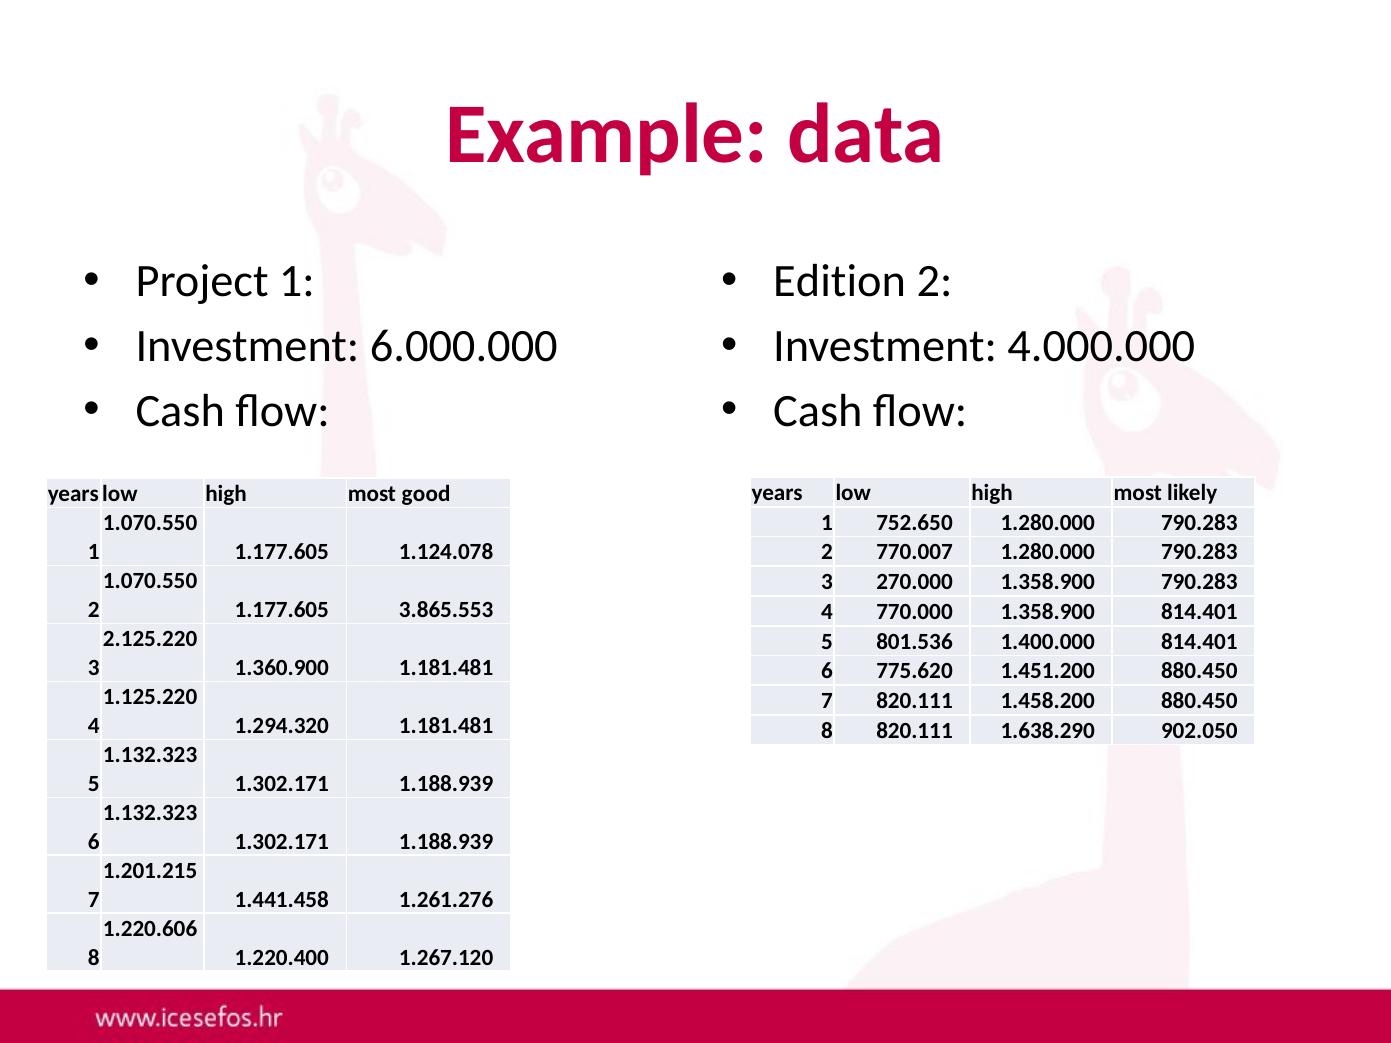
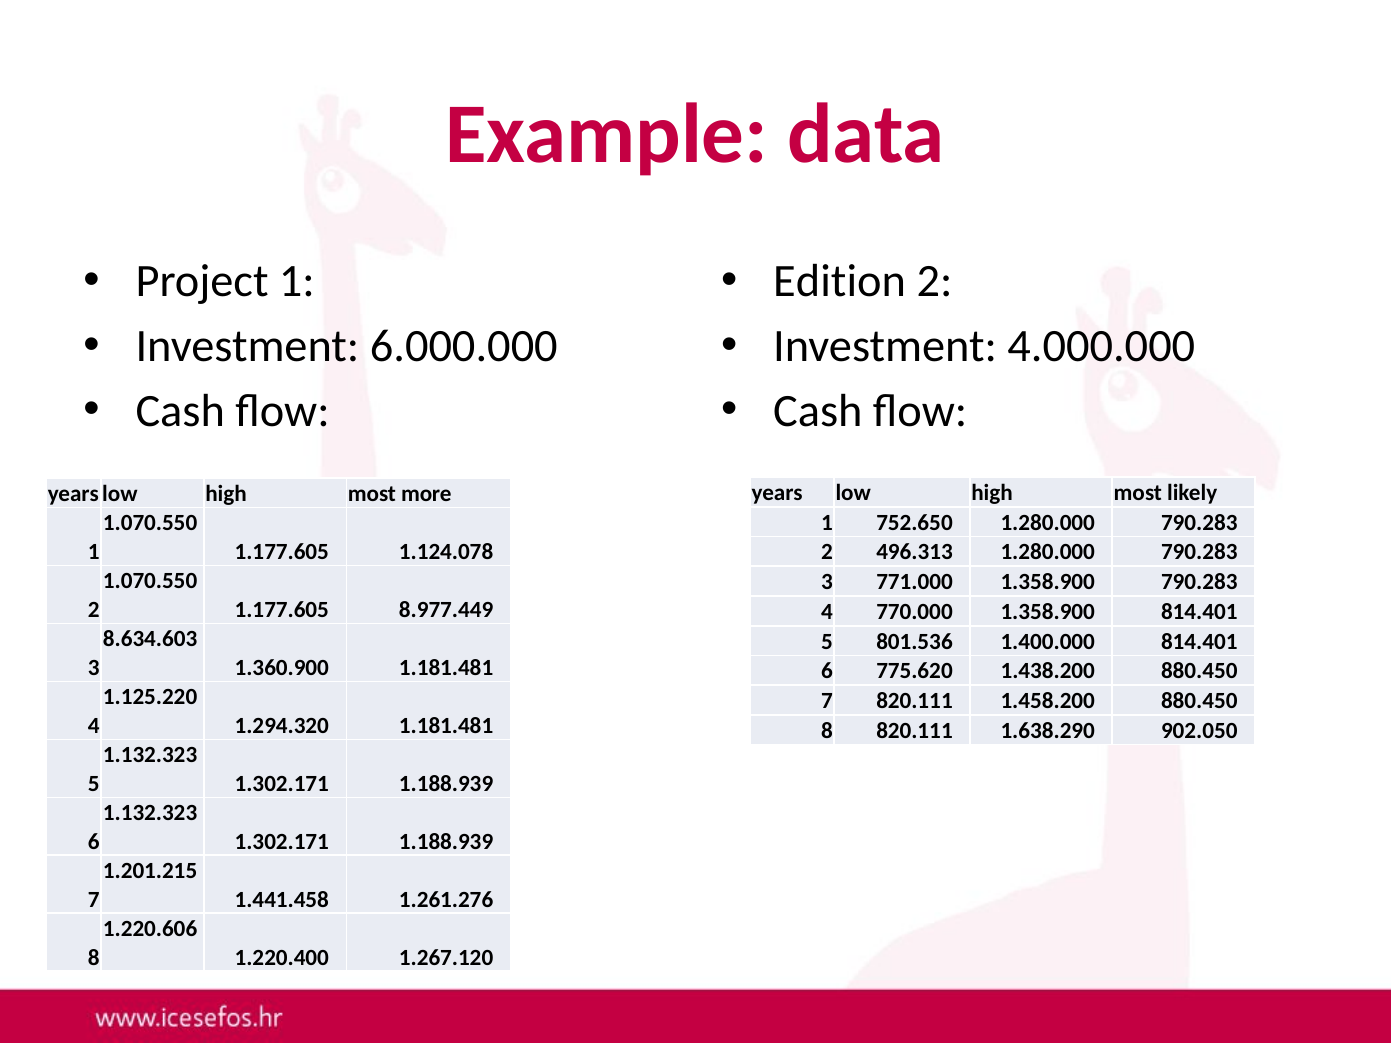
good: good -> more (426, 494)
770.007: 770.007 -> 496.313 (915, 552)
270.000: 270.000 -> 771.000 (915, 582)
3.865.553: 3.865.553 -> 8.977.449 (446, 610)
2.125.220: 2.125.220 -> 8.634.603 (150, 639)
1.451.200: 1.451.200 -> 1.438.200 (1048, 671)
